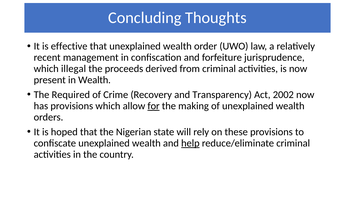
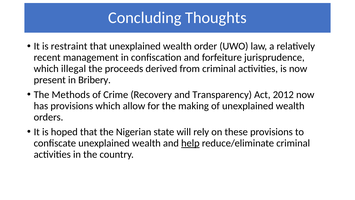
effective: effective -> restraint (69, 46)
in Wealth: Wealth -> Bribery (94, 80)
Required: Required -> Methods (71, 95)
2002: 2002 -> 2012 (283, 95)
for underline: present -> none (154, 106)
